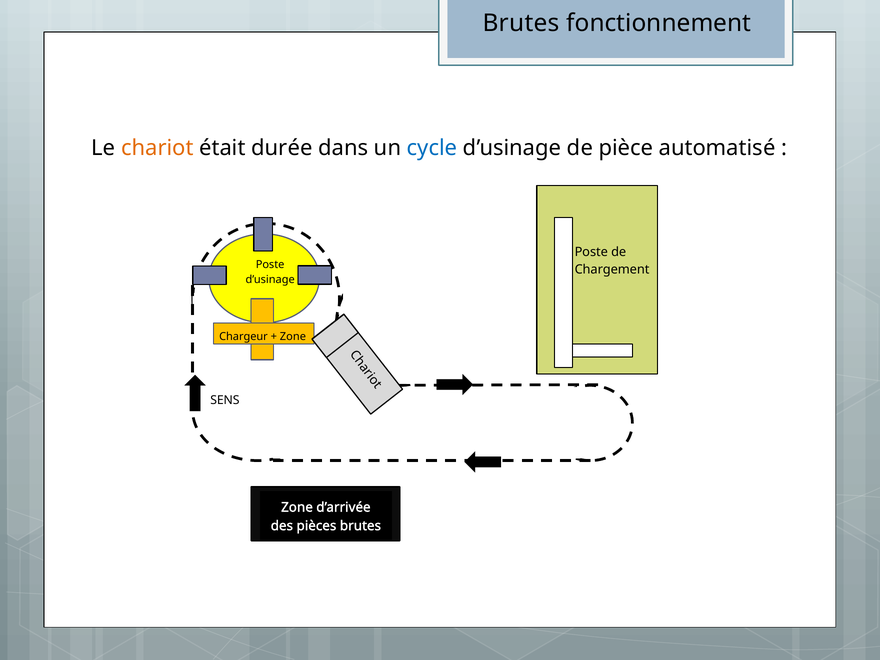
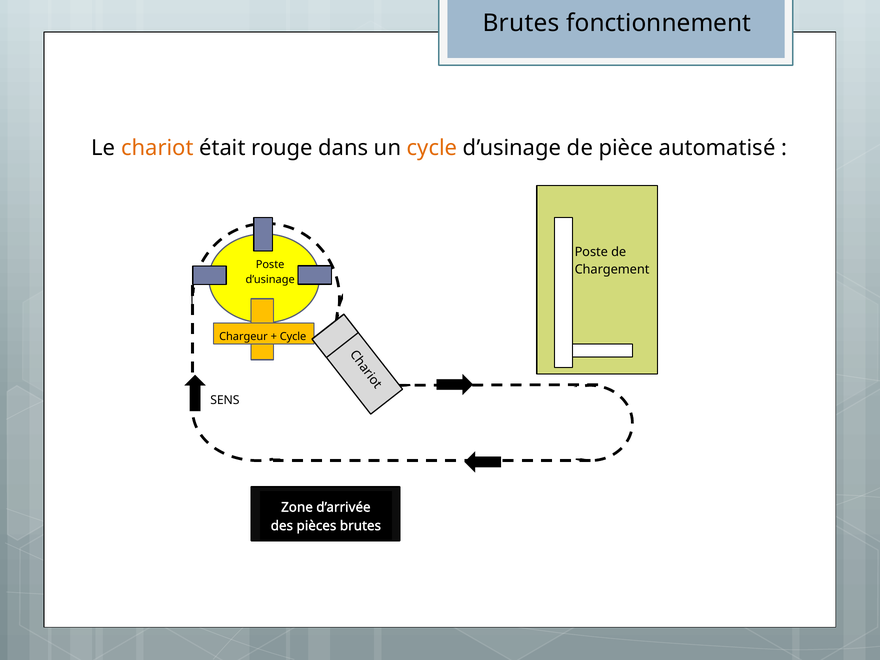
durée: durée -> rouge (282, 148)
cycle colour: blue -> orange (432, 148)
Zone: Zone -> Cycle (293, 337)
